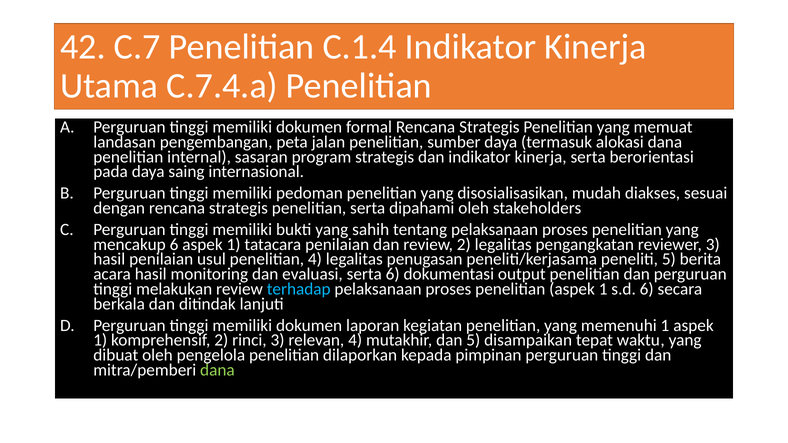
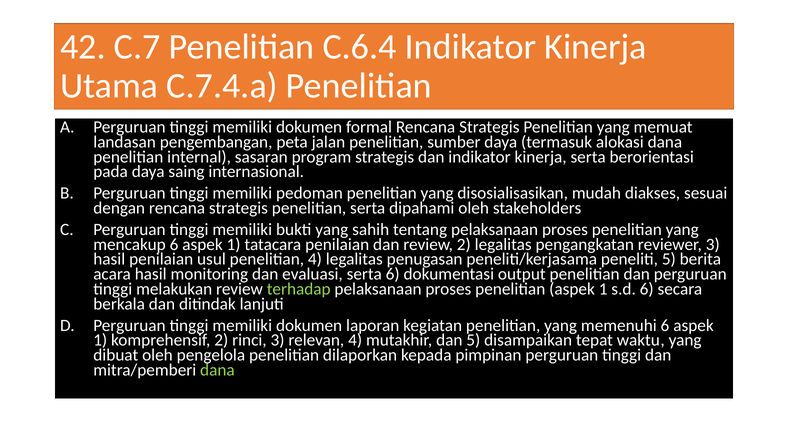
C.1.4: C.1.4 -> C.6.4 (360, 47)
terhadap colour: light blue -> light green (299, 289)
memenuhi 1: 1 -> 6 (665, 326)
